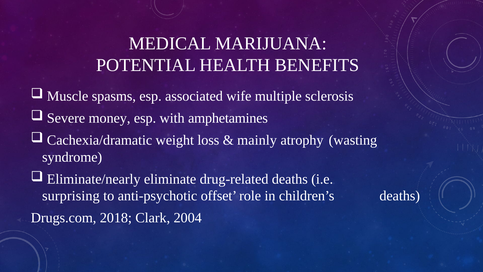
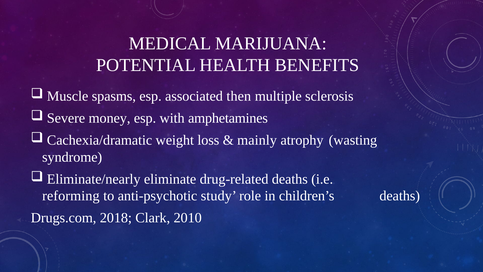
wife: wife -> then (239, 96)
surprising: surprising -> reforming (71, 196)
offset: offset -> study (219, 196)
2004: 2004 -> 2010 (188, 218)
